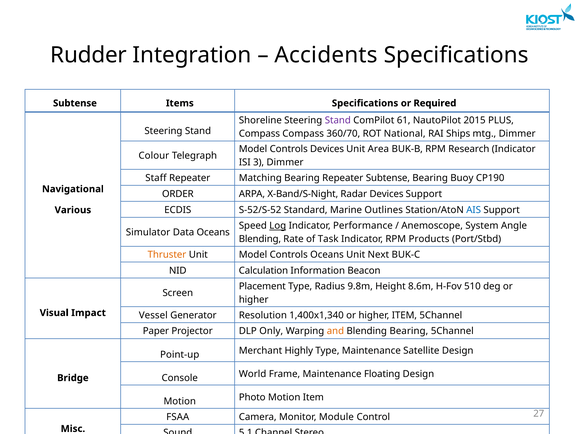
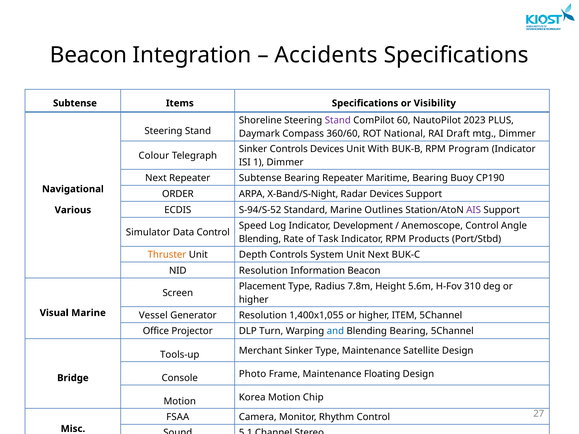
Rudder: Rudder -> Beacon (89, 55)
Required: Required -> Visibility (435, 103)
61: 61 -> 60 (404, 120)
2015: 2015 -> 2023 (475, 120)
Compass: Compass -> Daymark (259, 134)
360/70: 360/70 -> 360/60 (343, 134)
Ships: Ships -> Draft (458, 134)
Model: Model -> Sinker (253, 149)
Area: Area -> With (378, 149)
Research: Research -> Program (469, 149)
3: 3 -> 1 (259, 162)
Staff: Staff -> Next (156, 178)
Repeater Matching: Matching -> Subtense (260, 178)
Repeater Subtense: Subtense -> Maritime (388, 178)
S-52/S-52: S-52/S-52 -> S-94/S-52 (260, 210)
AIS colour: blue -> purple (474, 210)
Log underline: present -> none (278, 226)
Performance: Performance -> Development (363, 226)
Anemoscope System: System -> Control (482, 226)
Data Oceans: Oceans -> Control (213, 232)
Unit Model: Model -> Depth (253, 255)
Controls Oceans: Oceans -> System (327, 255)
NID Calculation: Calculation -> Resolution (263, 271)
9.8m: 9.8m -> 7.8m (360, 287)
8.6m: 8.6m -> 5.6m (421, 287)
510: 510 -> 310 (472, 287)
Visual Impact: Impact -> Marine (89, 313)
1,400x1,340: 1,400x1,340 -> 1,400x1,055 (317, 315)
Paper: Paper -> Office (156, 331)
Only: Only -> Turn (271, 331)
and colour: orange -> blue (335, 331)
Point-up: Point-up -> Tools-up (180, 355)
Merchant Highly: Highly -> Sinker (299, 351)
World: World -> Photo (253, 374)
Photo: Photo -> Korea (252, 397)
Motion Item: Item -> Chip (313, 397)
Module: Module -> Rhythm (336, 417)
